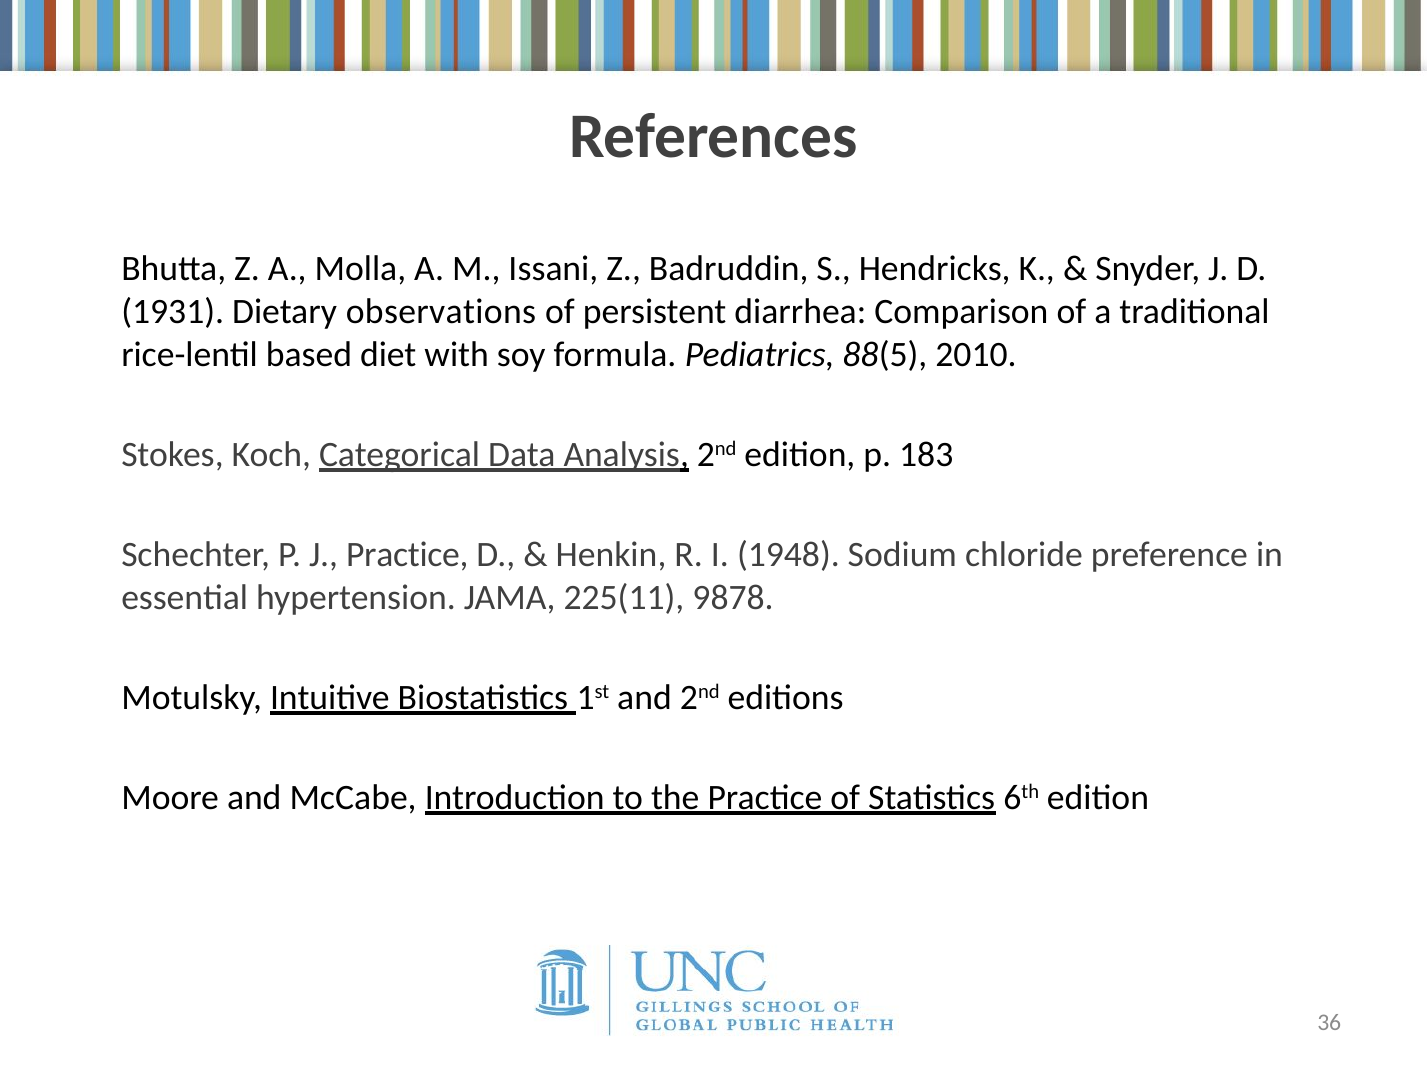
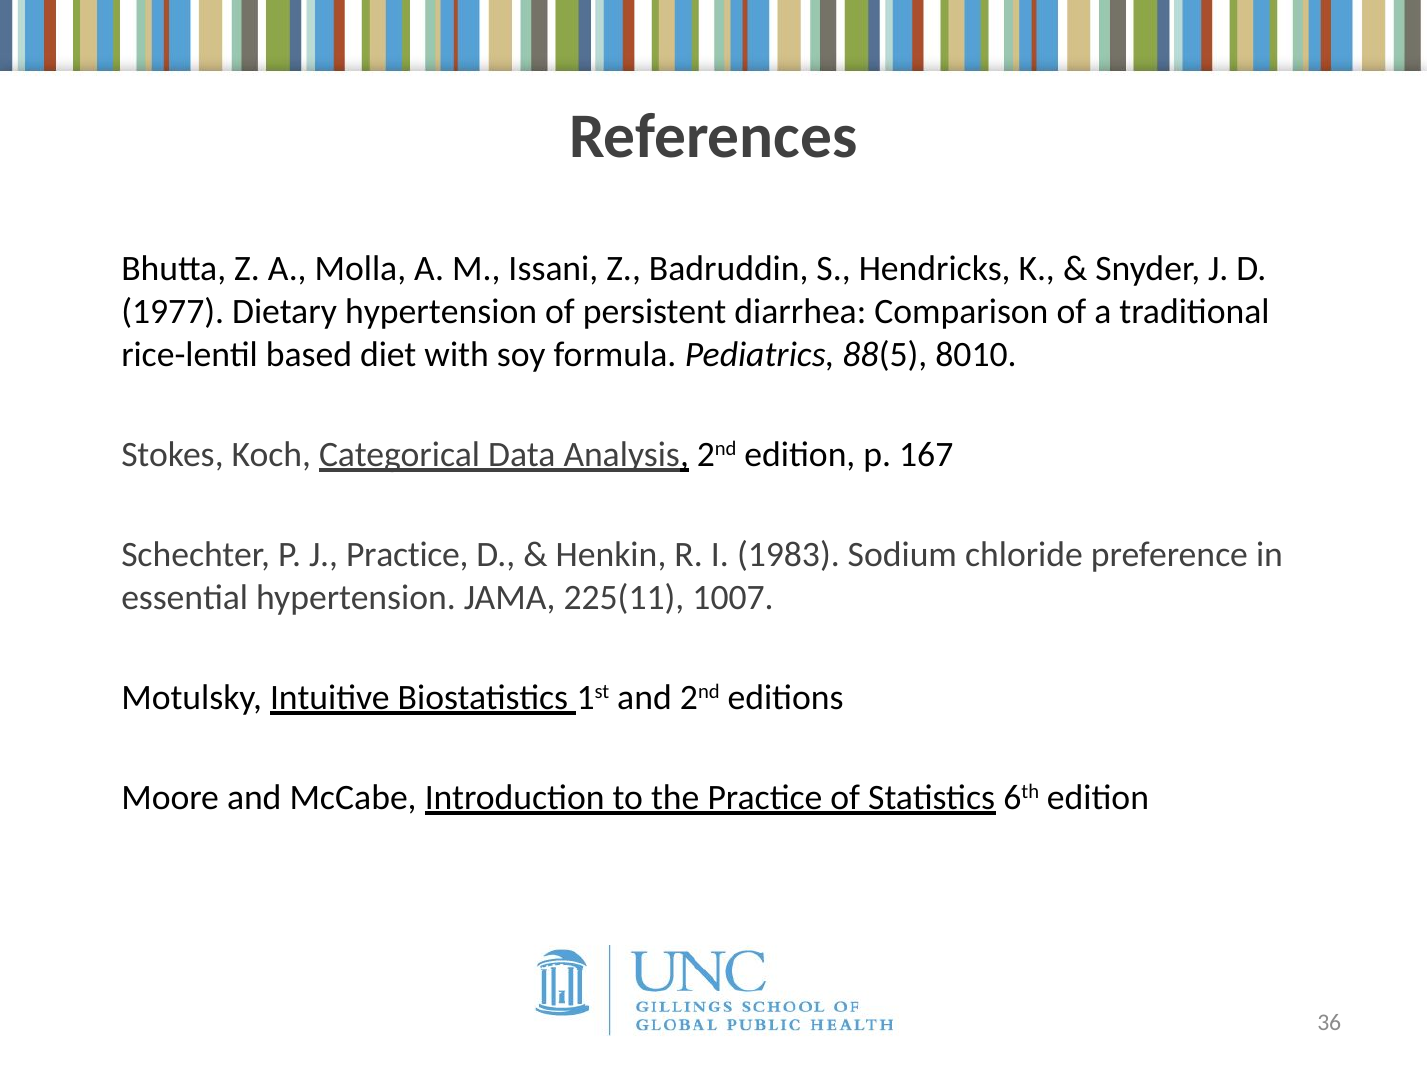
1931: 1931 -> 1977 (173, 312)
Dietary observations: observations -> hypertension (441, 312)
2010: 2010 -> 8010 (976, 354)
183: 183 -> 167 (926, 454)
1948: 1948 -> 1983 (788, 554)
9878: 9878 -> 1007 (733, 597)
